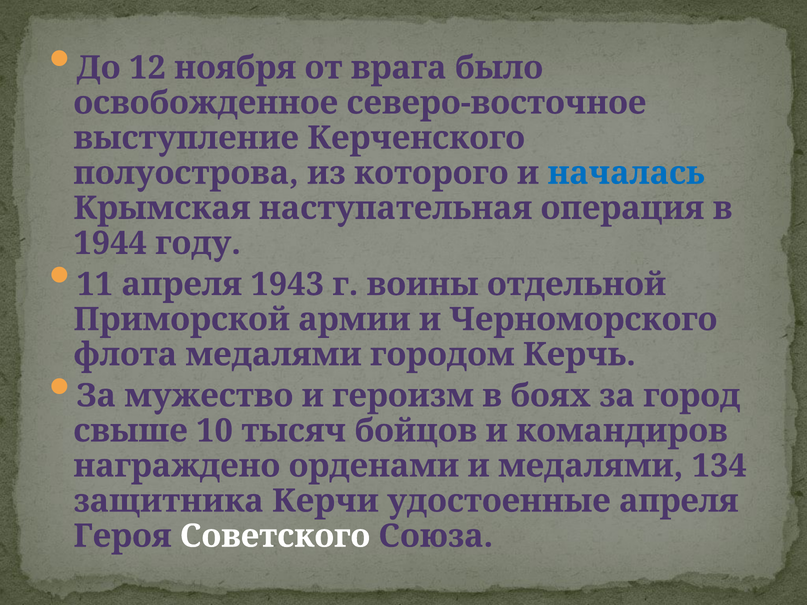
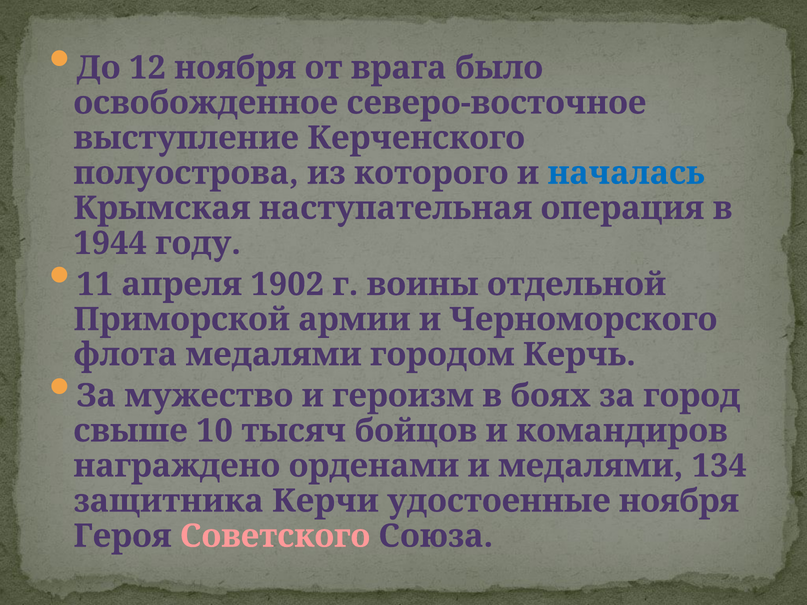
1943: 1943 -> 1902 (287, 284)
удостоенные апреля: апреля -> ноября (679, 501)
Советского colour: white -> pink (275, 536)
